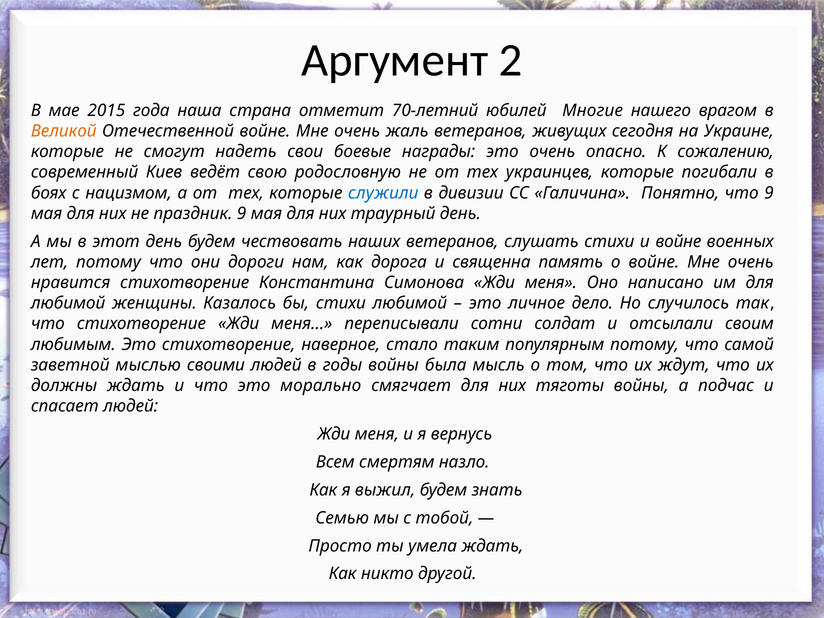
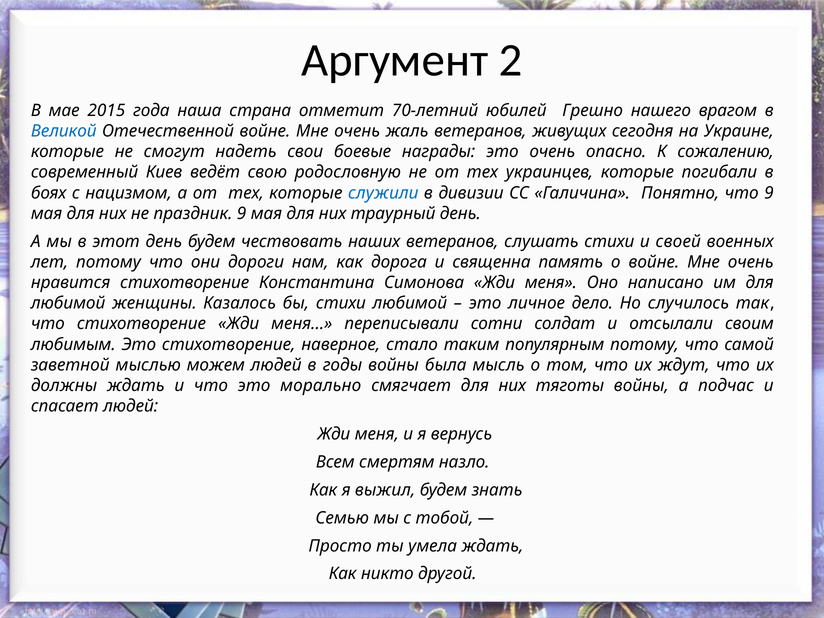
Многие: Многие -> Грешно (593, 110)
Великой colour: orange -> blue (64, 131)
и войне: войне -> своей (678, 241)
своими: своими -> можем (216, 365)
